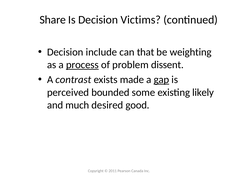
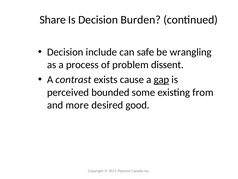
Victims: Victims -> Burden (141, 20)
that: that -> safe (146, 52)
weighting: weighting -> wrangling (191, 52)
process underline: present -> none (82, 65)
made: made -> cause (132, 79)
likely: likely -> from (203, 92)
much: much -> more (77, 105)
